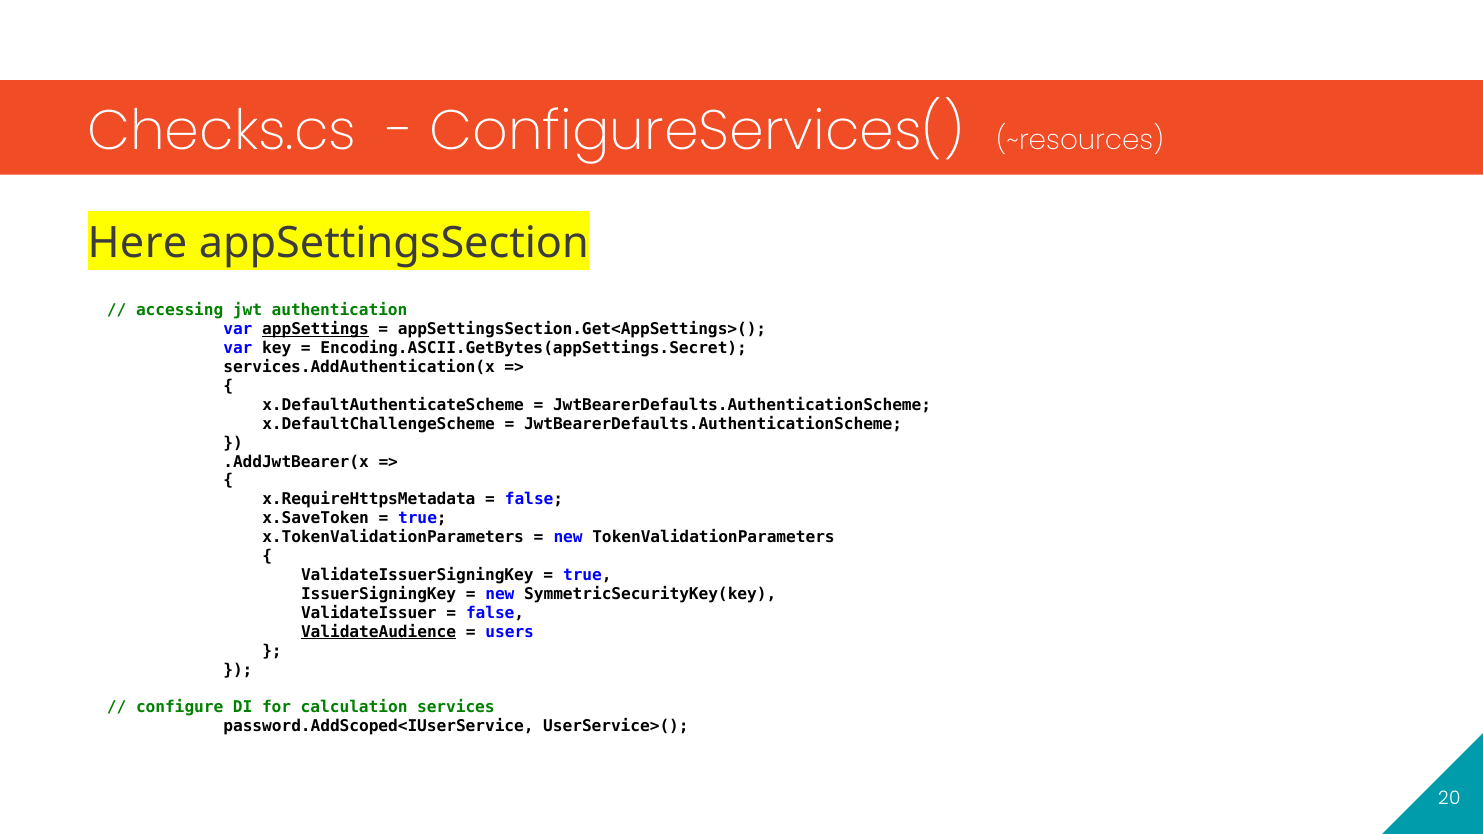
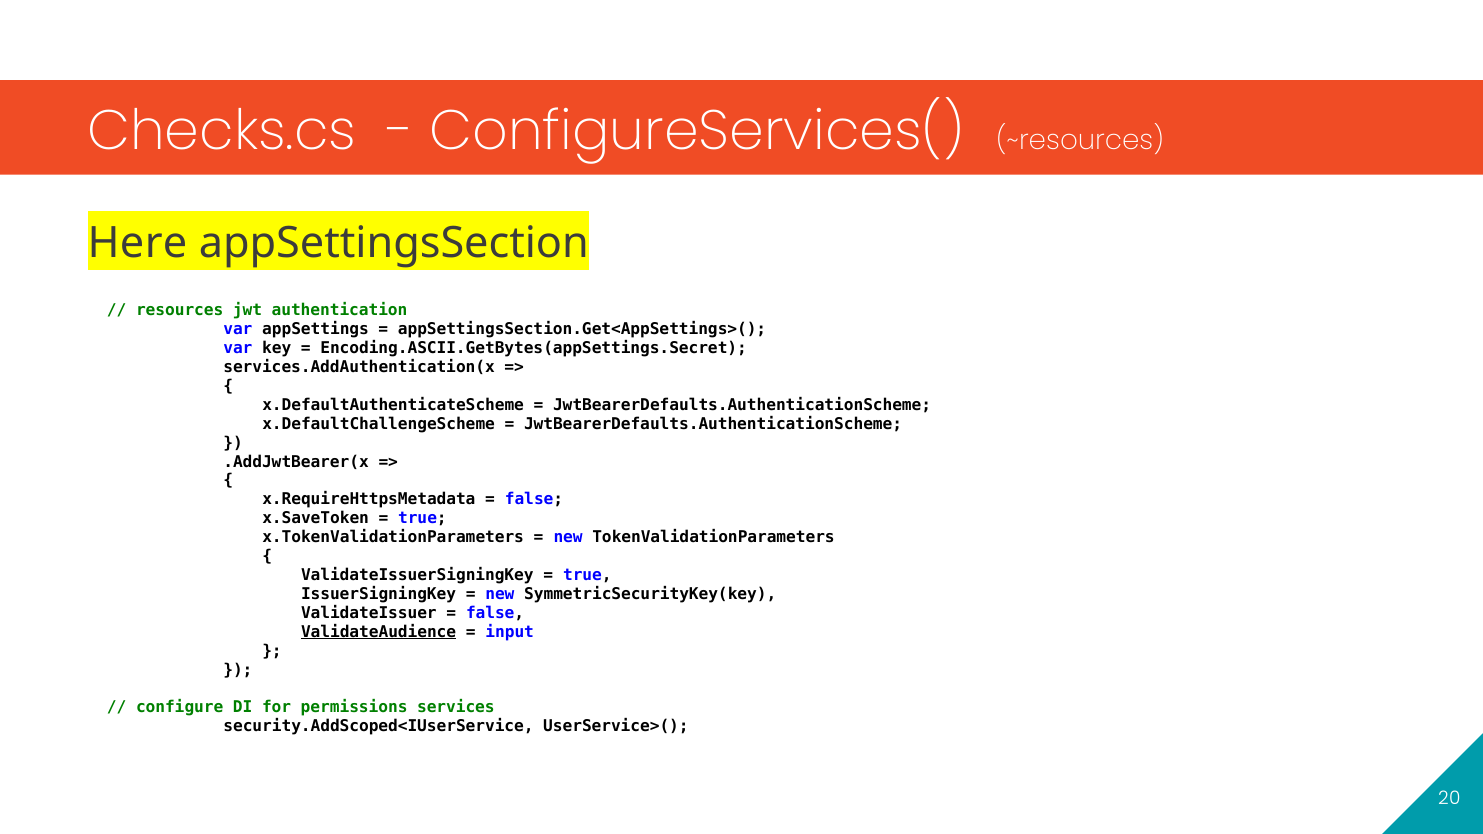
accessing: accessing -> resources (180, 311)
appSettings underline: present -> none (316, 329)
users: users -> input (510, 632)
calculation: calculation -> permissions (354, 708)
password.AddScoped<IUserService: password.AddScoped<IUserService -> security.AddScoped<IUserService (379, 727)
